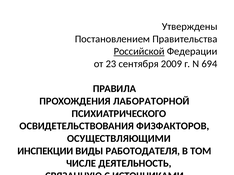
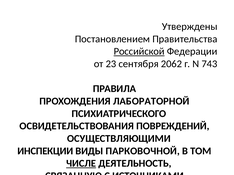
2009: 2009 -> 2062 (171, 64)
694: 694 -> 743 (209, 64)
ФИЗФАКТОРОВ: ФИЗФАКТОРОВ -> ПОВРЕЖДЕНИЙ (173, 126)
РАБОТОДАТЕЛЯ: РАБОТОДАТЕЛЯ -> ПАРКОВОЧНОЙ (143, 151)
ЧИСЛЕ underline: none -> present (81, 164)
